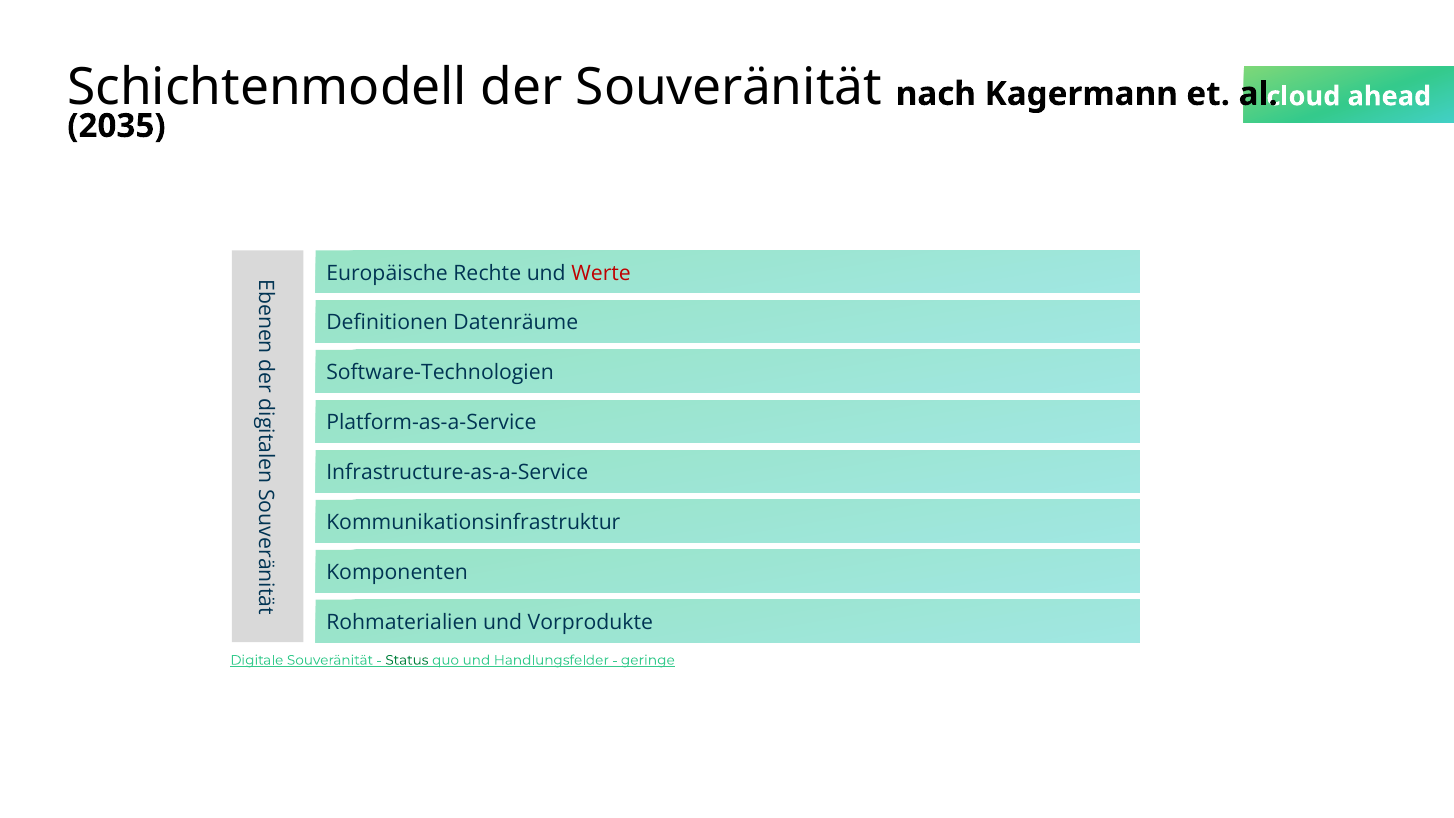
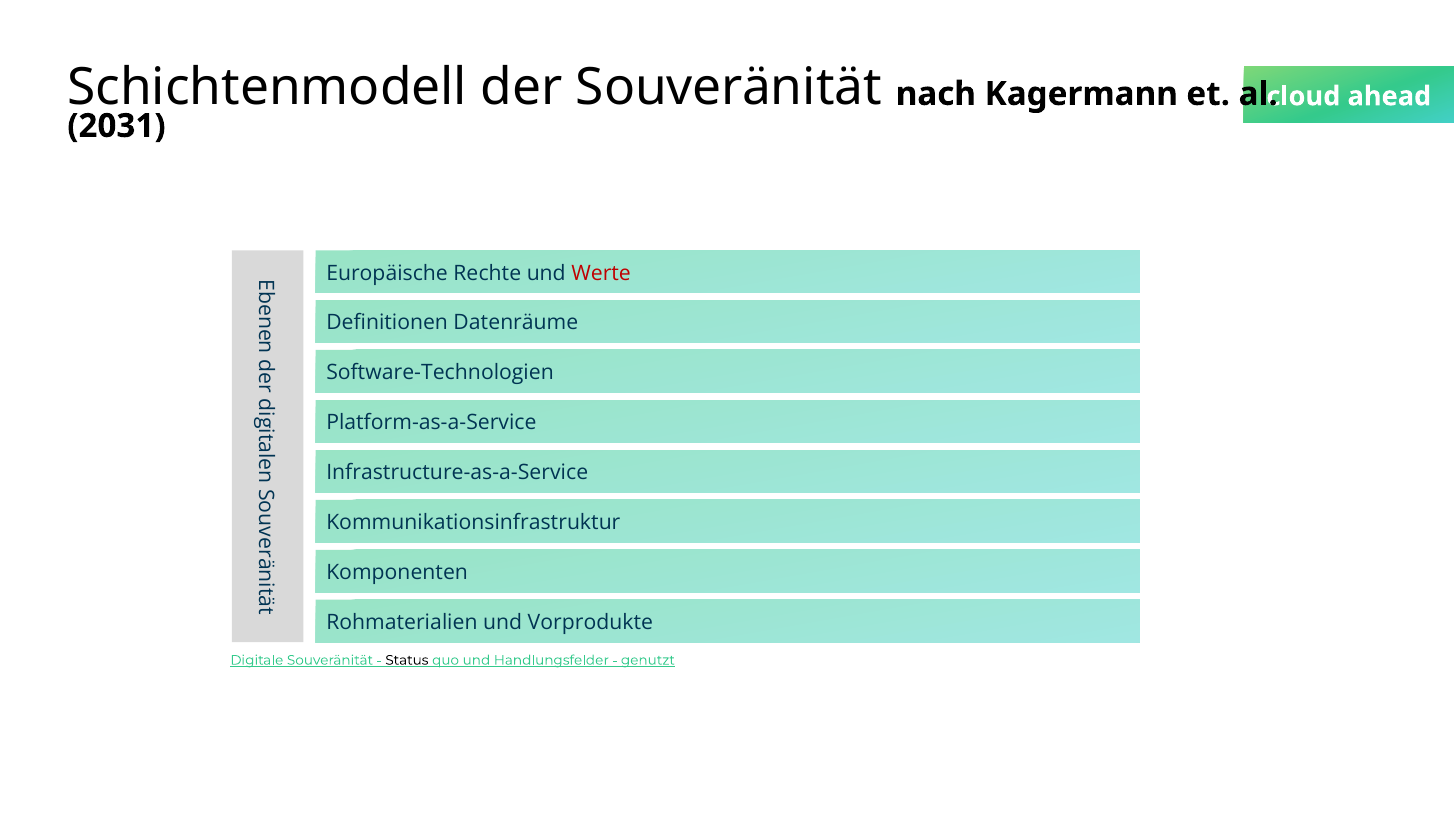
2035: 2035 -> 2031 (116, 126)
Status colour: green -> black (407, 660)
geringe: geringe -> genutzt (648, 660)
